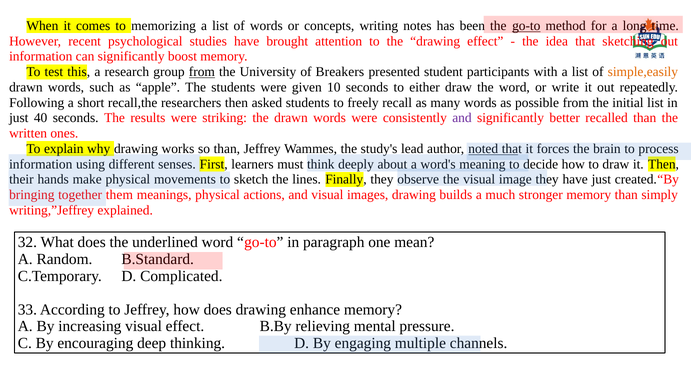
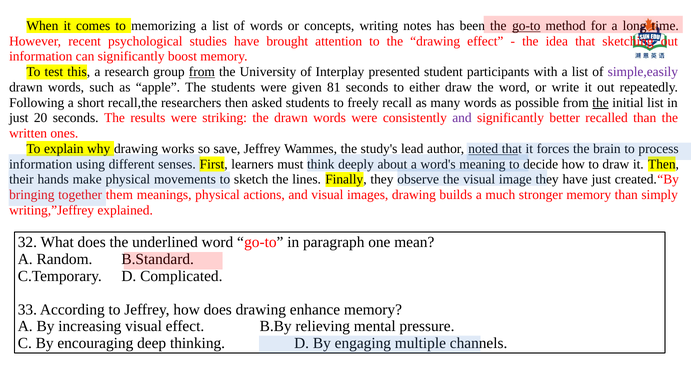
Breakers: Breakers -> Interplay (340, 72)
simple,easily colour: orange -> purple (643, 72)
10: 10 -> 81 (334, 87)
the underline: none -> present (601, 103)
40: 40 -> 20 (41, 118)
so than: than -> save (227, 149)
